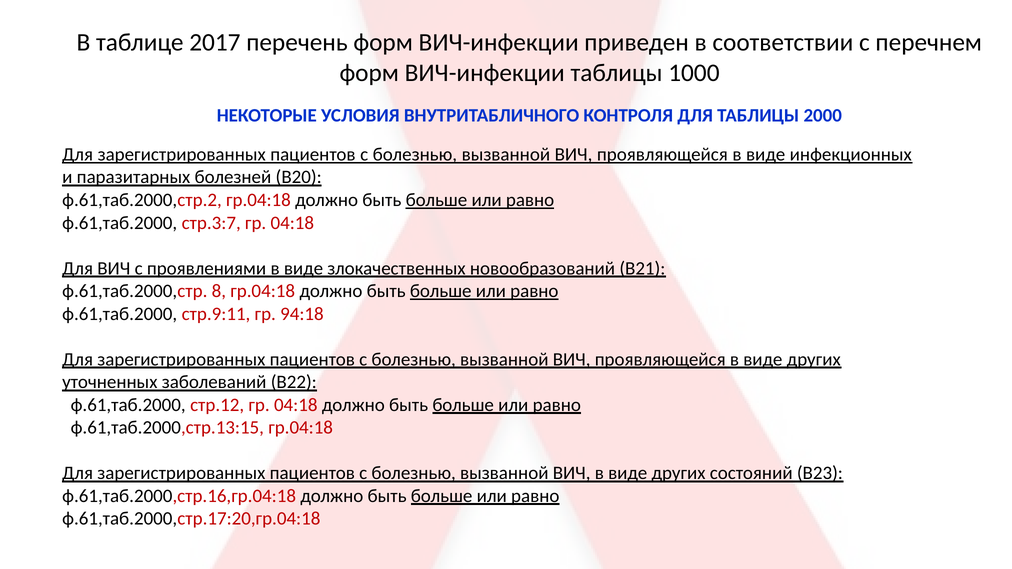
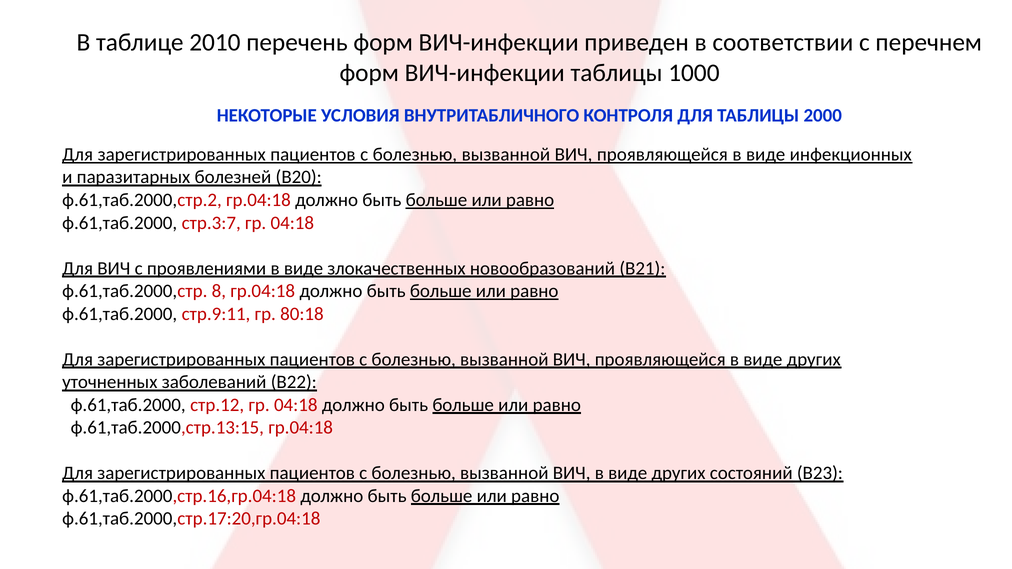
2017: 2017 -> 2010 (215, 42)
94:18: 94:18 -> 80:18 (302, 314)
